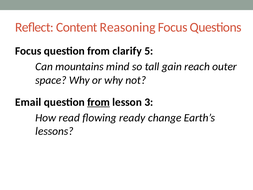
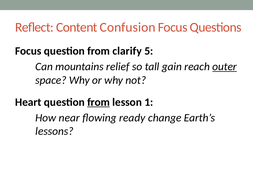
Reasoning: Reasoning -> Confusion (128, 27)
mind: mind -> relief (118, 67)
outer underline: none -> present (225, 67)
Email: Email -> Heart (28, 102)
3: 3 -> 1 (149, 102)
read: read -> near (69, 118)
